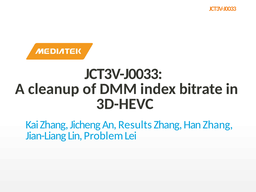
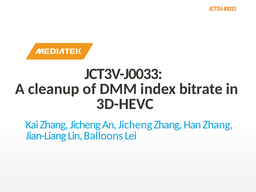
An Results: Results -> Jicheng (135, 125)
Problem: Problem -> Balloons (104, 136)
